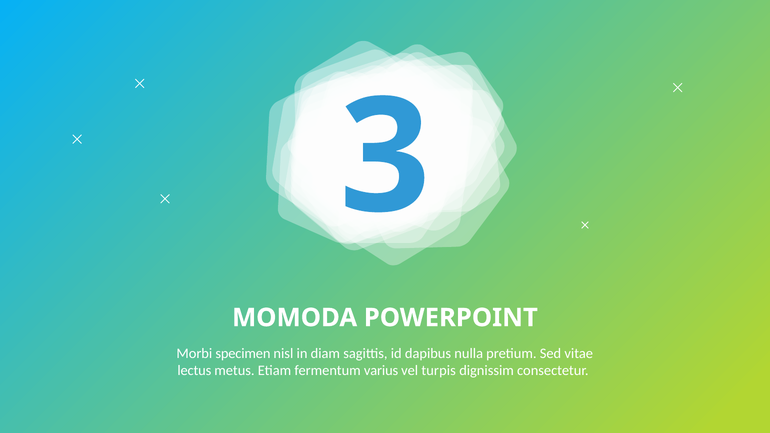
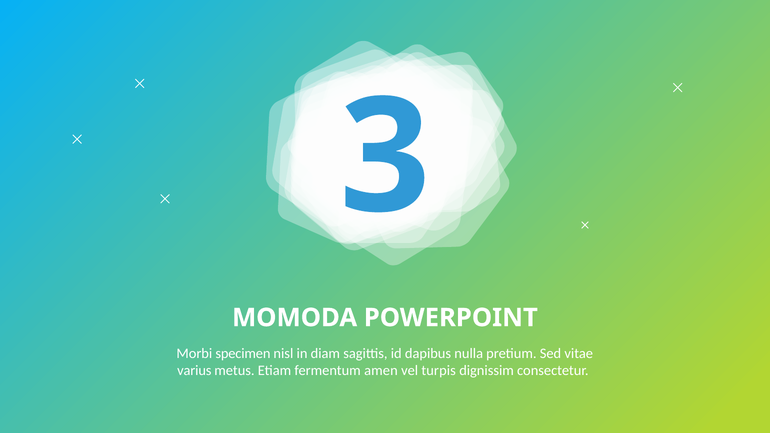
lectus: lectus -> varius (194, 371)
varius: varius -> amen (381, 371)
